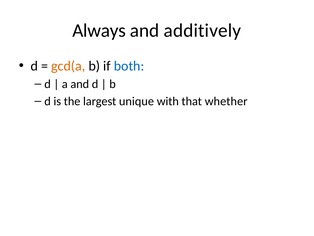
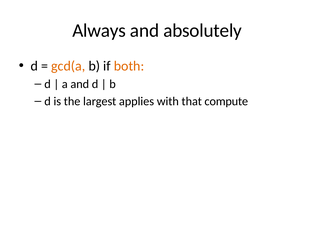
additively: additively -> absolutely (203, 30)
both colour: blue -> orange (129, 66)
unique: unique -> applies (137, 101)
whether: whether -> compute (226, 101)
